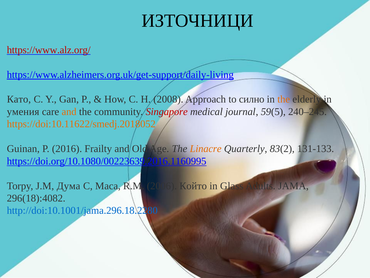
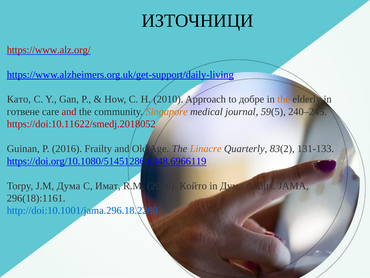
2008: 2008 -> 2010 (168, 99)
силно: силно -> добре (252, 99)
умения: умения -> готвене (23, 111)
and colour: orange -> red (69, 111)
Singapore colour: red -> orange (167, 111)
https://doi:10.11622/smedj.2018052 colour: orange -> red (81, 124)
https://doi.org/10.1080/00223639.2016.1160995: https://doi.org/10.1080/00223639.2016.1160995 -> https://doi.org/10.1080/51451286.6348.6966119 (107, 161)
Маса: Маса -> Имат (108, 186)
in Glass: Glass -> Дума (232, 186)
296(18):4082: 296(18):4082 -> 296(18):1161 (36, 198)
